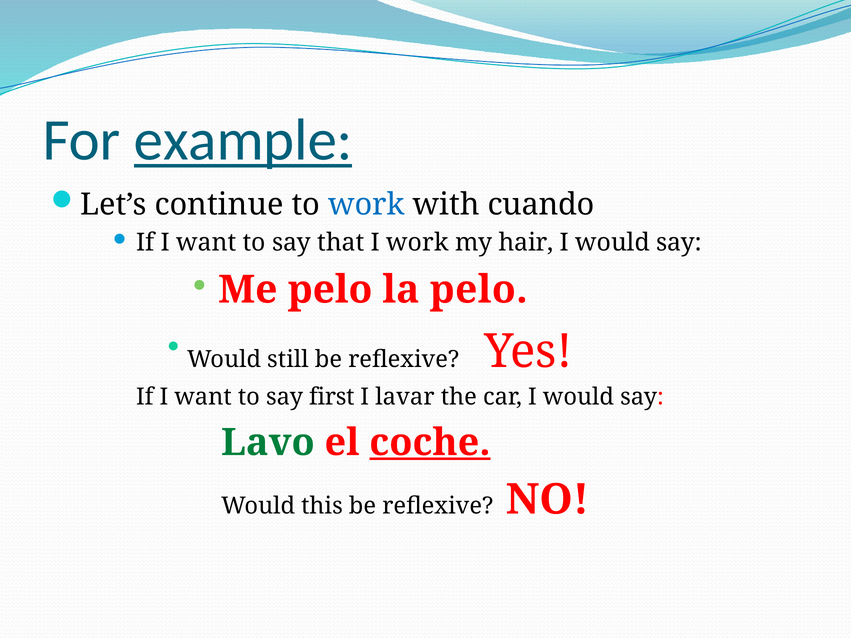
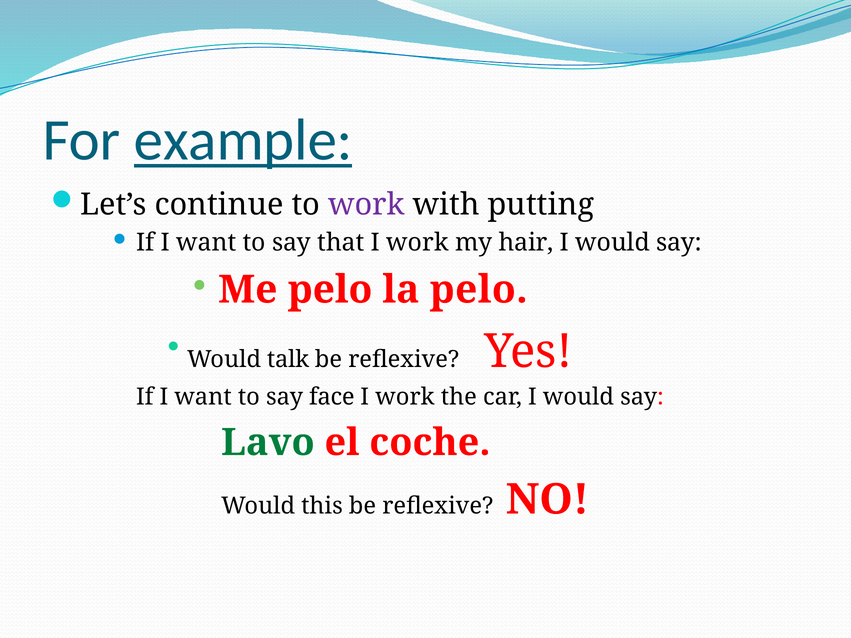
work colour: blue -> purple (367, 205)
cuando: cuando -> putting (541, 205)
still: still -> talk (288, 359)
first: first -> face (332, 397)
lavar: lavar -> work (405, 397)
coche underline: present -> none (430, 443)
